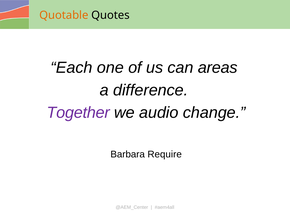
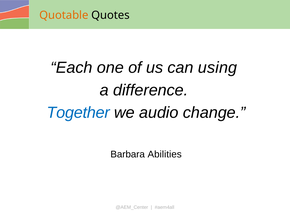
areas: areas -> using (218, 68)
Together colour: purple -> blue (78, 113)
Require: Require -> Abilities (165, 155)
